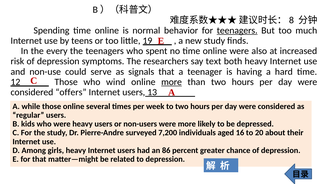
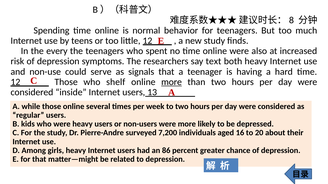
teenagers underline: present -> none (237, 30)
19: 19 -> 12 (147, 41)
wind: wind -> shelf (116, 82)
offers: offers -> inside (71, 93)
